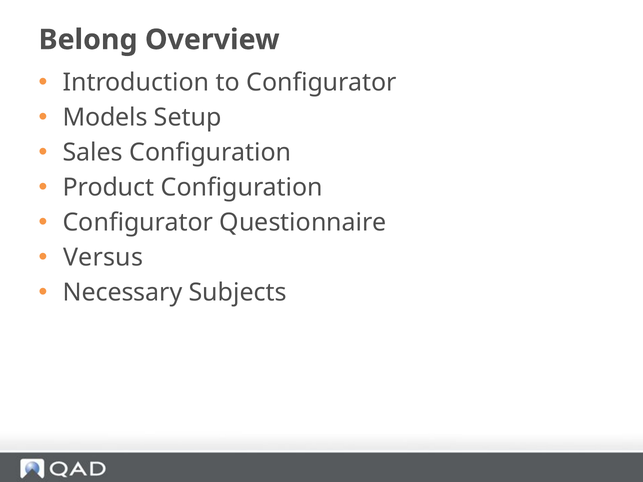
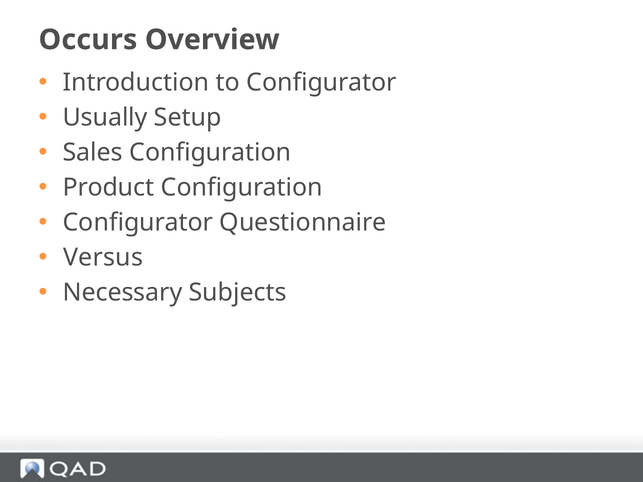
Belong: Belong -> Occurs (88, 40)
Models: Models -> Usually (105, 118)
